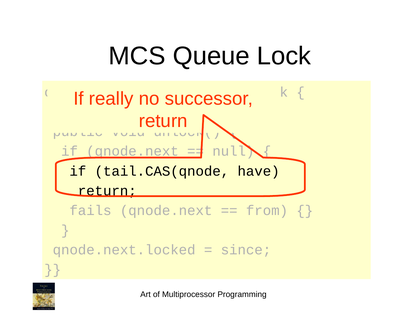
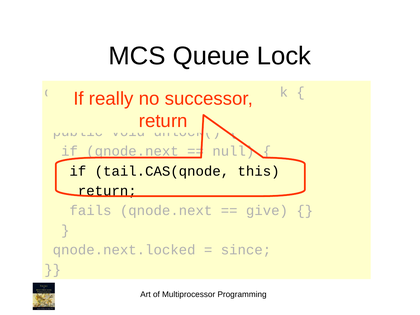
have: have -> this (259, 171)
from: from -> give (267, 210)
